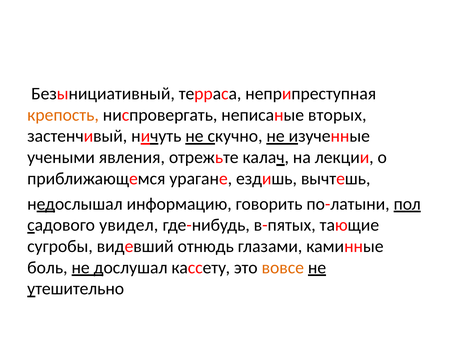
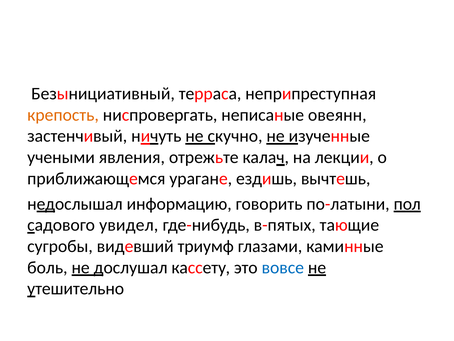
вторых: вторых -> овеянн (337, 115)
отнюдь: отнюдь -> триумф (206, 246)
вовсе colour: orange -> blue (283, 267)
